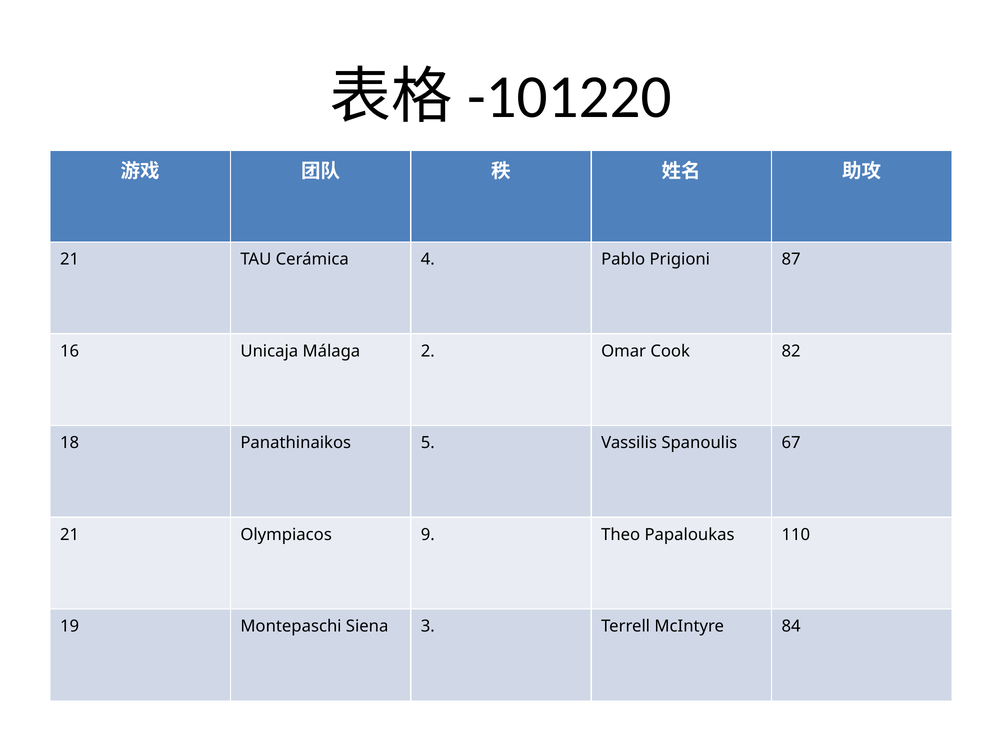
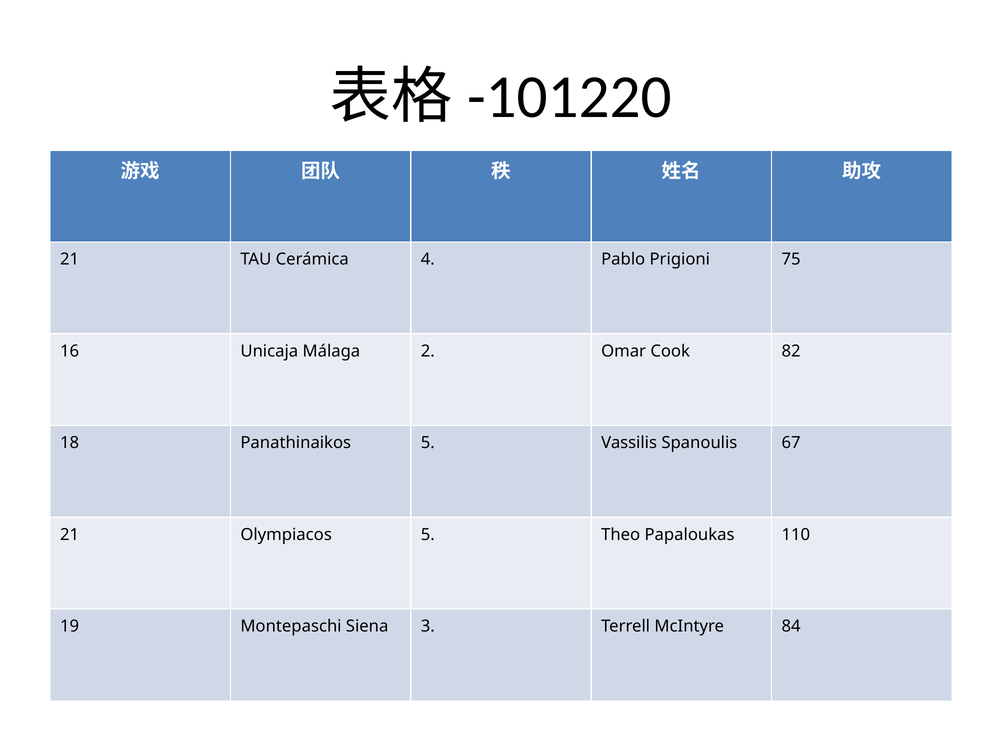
87: 87 -> 75 (791, 260)
Olympiacos 9: 9 -> 5 (428, 535)
